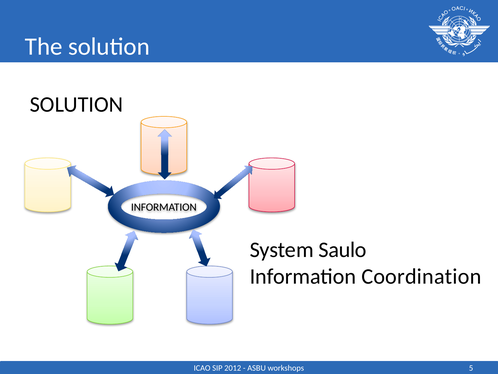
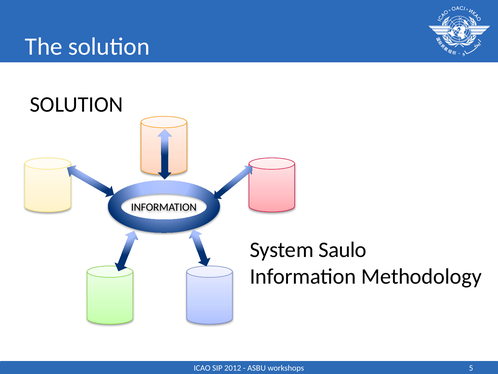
Coordination: Coordination -> Methodology (421, 276)
